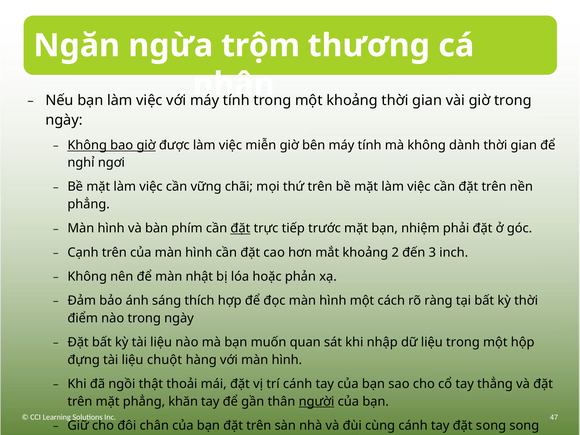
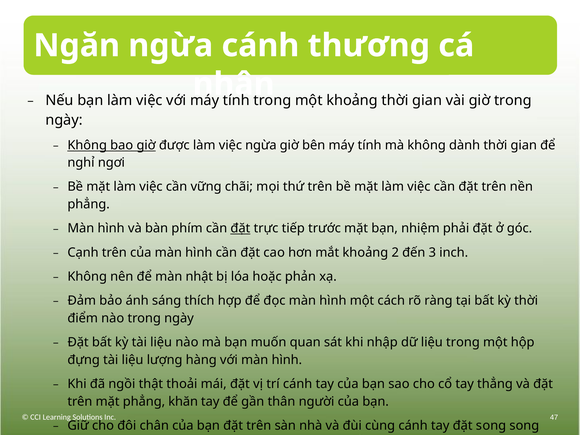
ngừa trộm: trộm -> cánh (260, 46)
việc miễn: miễn -> ngừa (261, 145)
chuột: chuột -> lượng (165, 360)
người underline: present -> none (317, 401)
